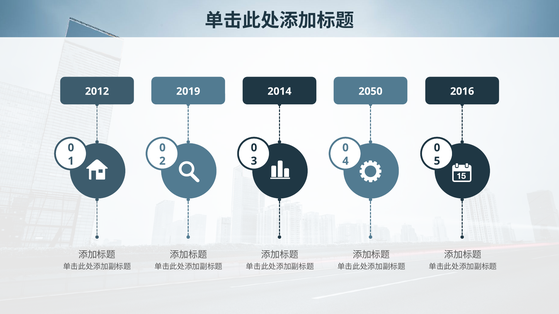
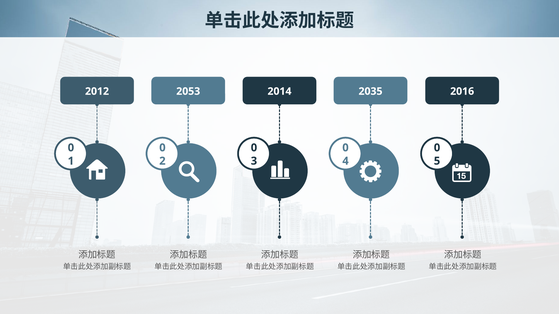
2019: 2019 -> 2053 (188, 91)
2050: 2050 -> 2035 (371, 91)
